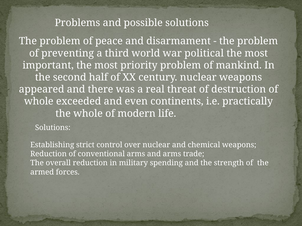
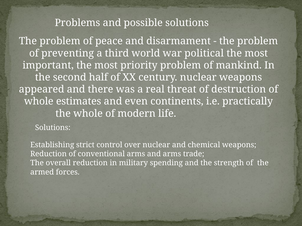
exceeded: exceeded -> estimates (79, 102)
